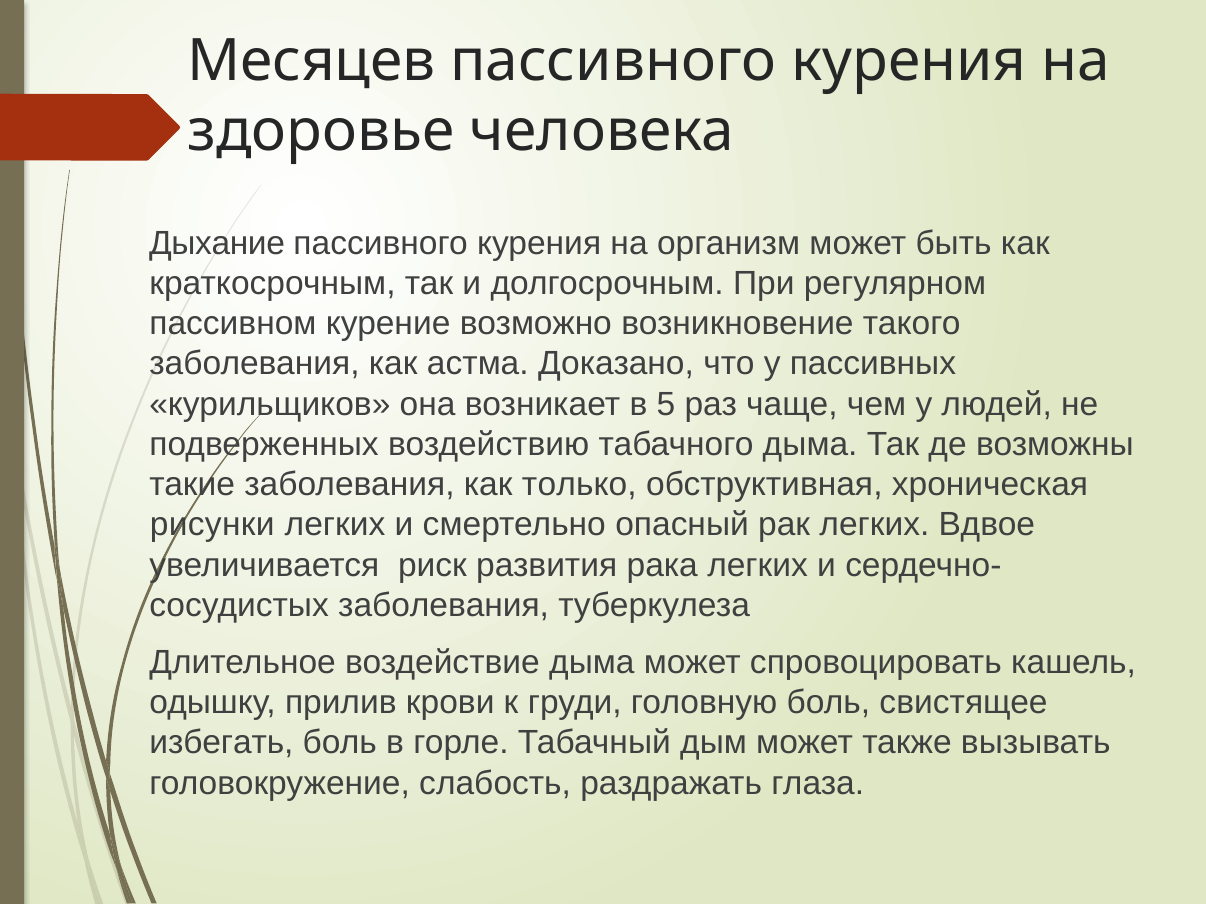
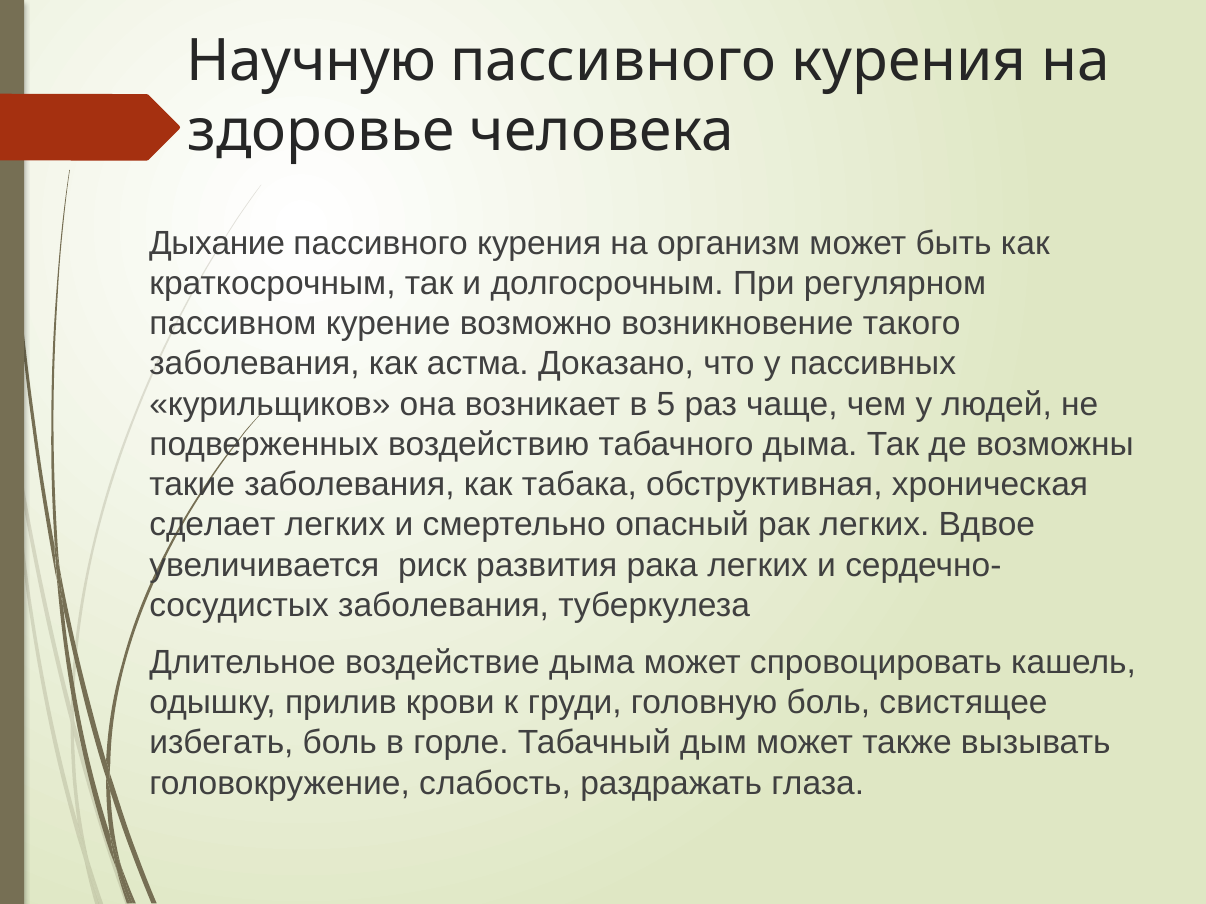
Месяцев: Месяцев -> Научную (312, 61)
только: только -> табака (579, 485)
рисунки: рисунки -> сделает (212, 525)
